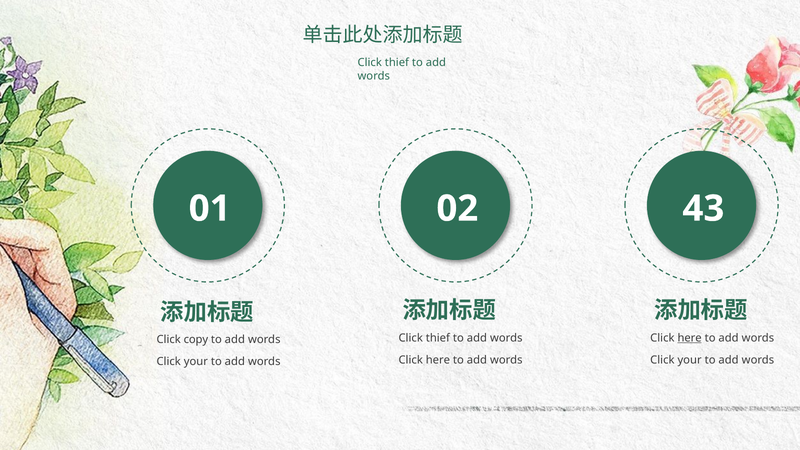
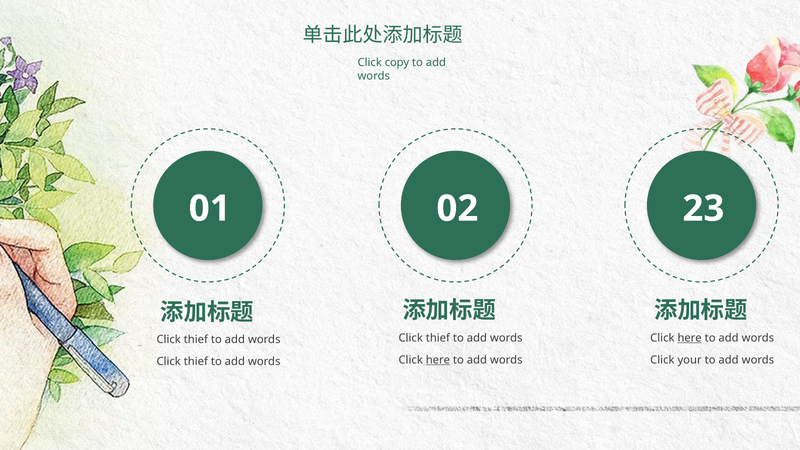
thief: thief -> copy (397, 63)
43: 43 -> 23 (703, 209)
copy: copy -> thief (196, 340)
here underline: none -> present (438, 360)
your: your -> thief (196, 362)
